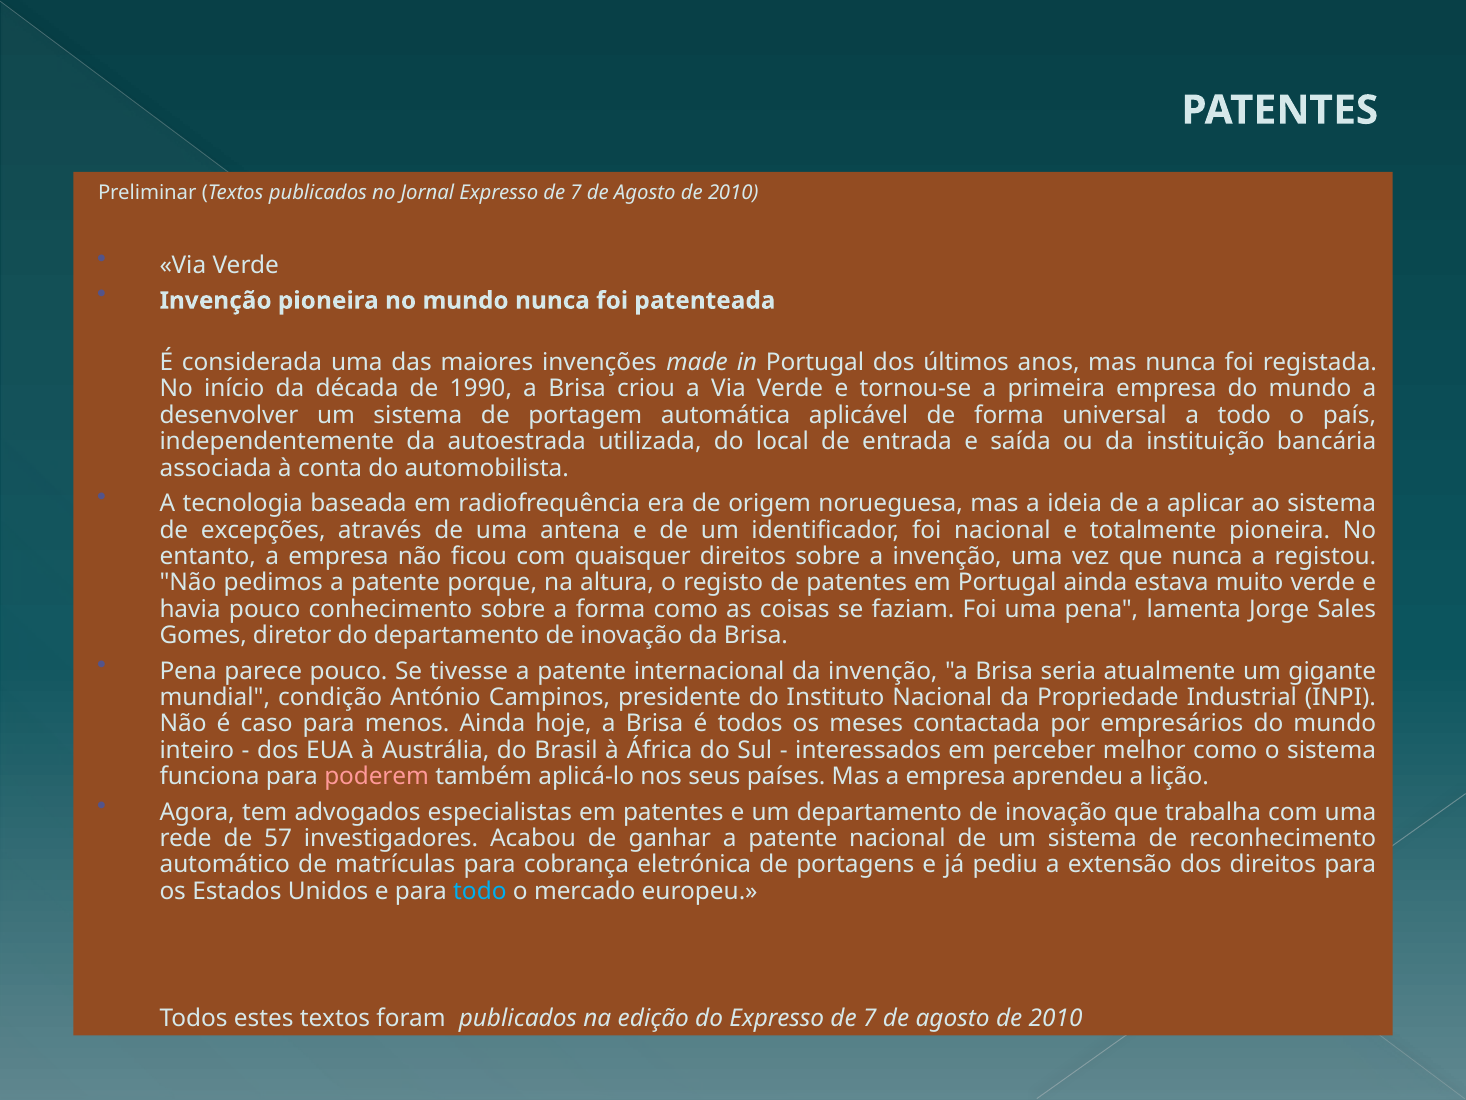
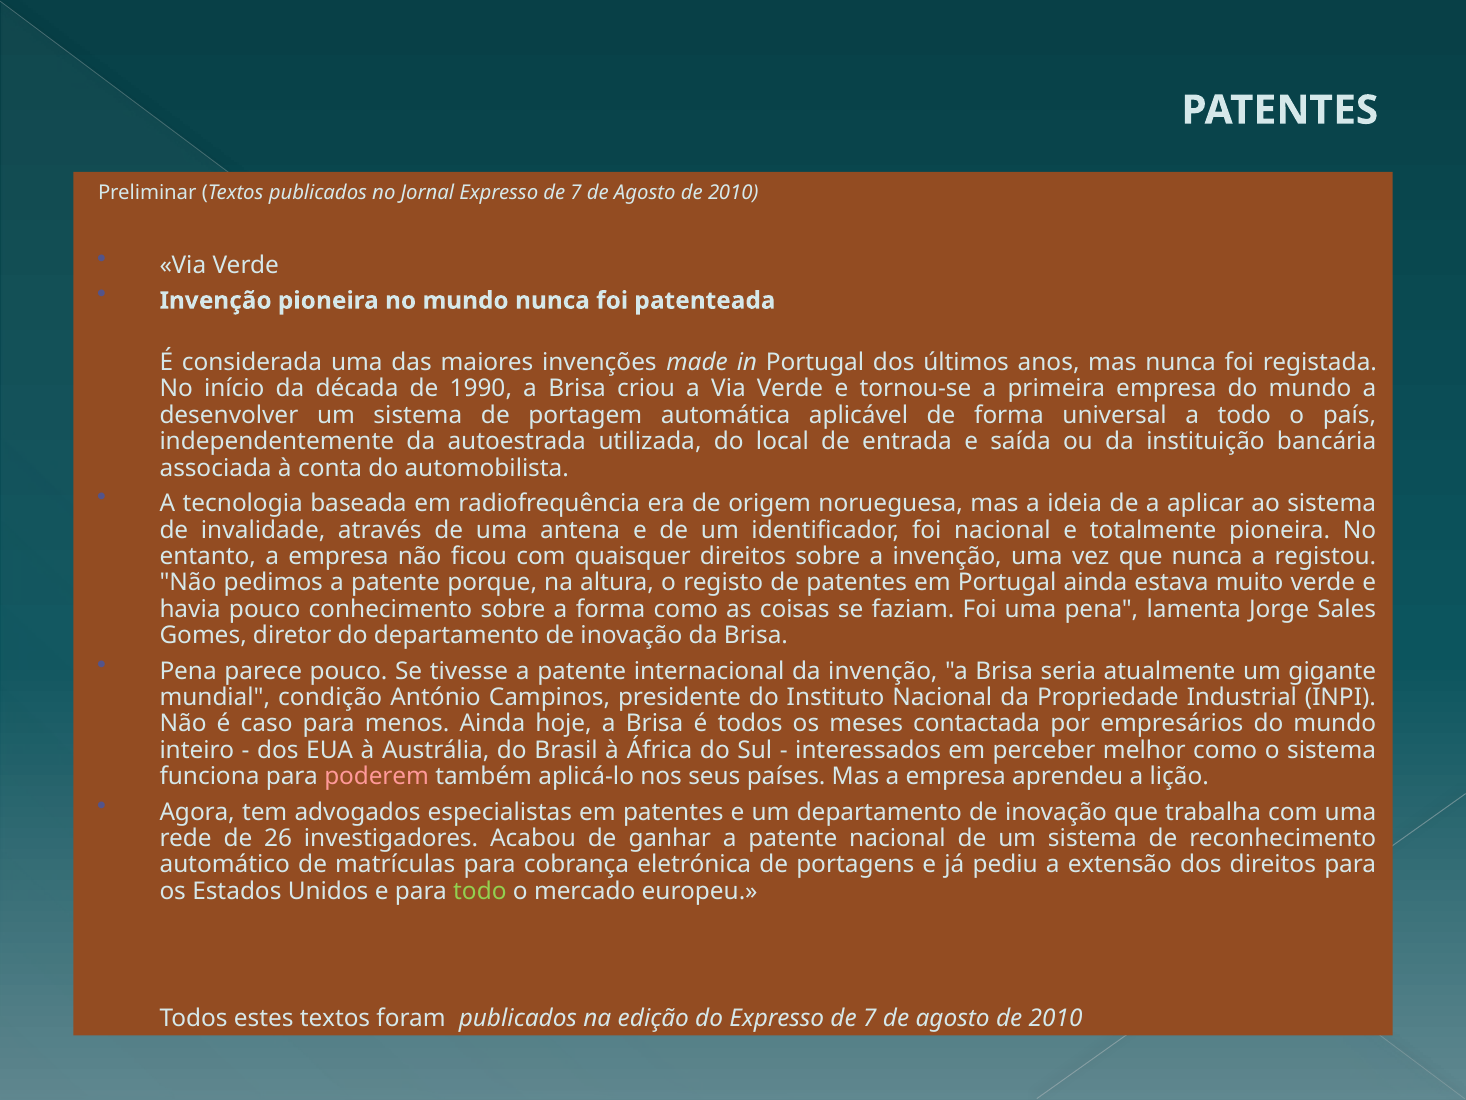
excepções: excepções -> invalidade (263, 530)
57: 57 -> 26 (278, 838)
todo colour: light blue -> light green (480, 891)
